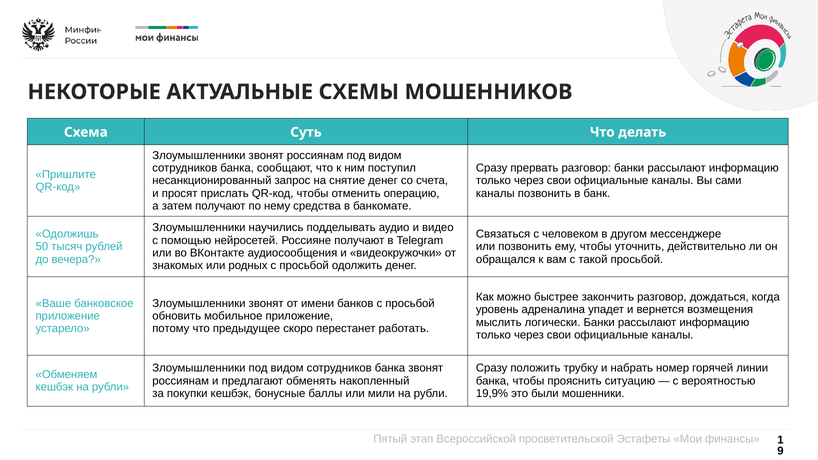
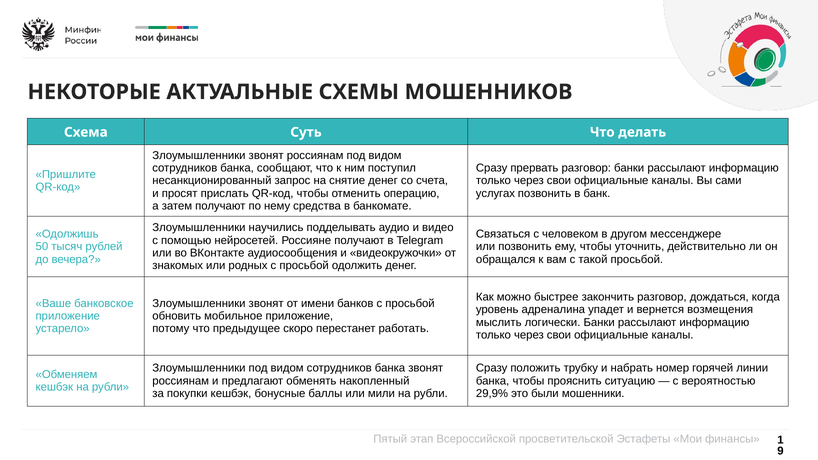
каналы: каналы -> услугах (495, 193)
19,9%: 19,9% -> 29,9% (492, 394)
